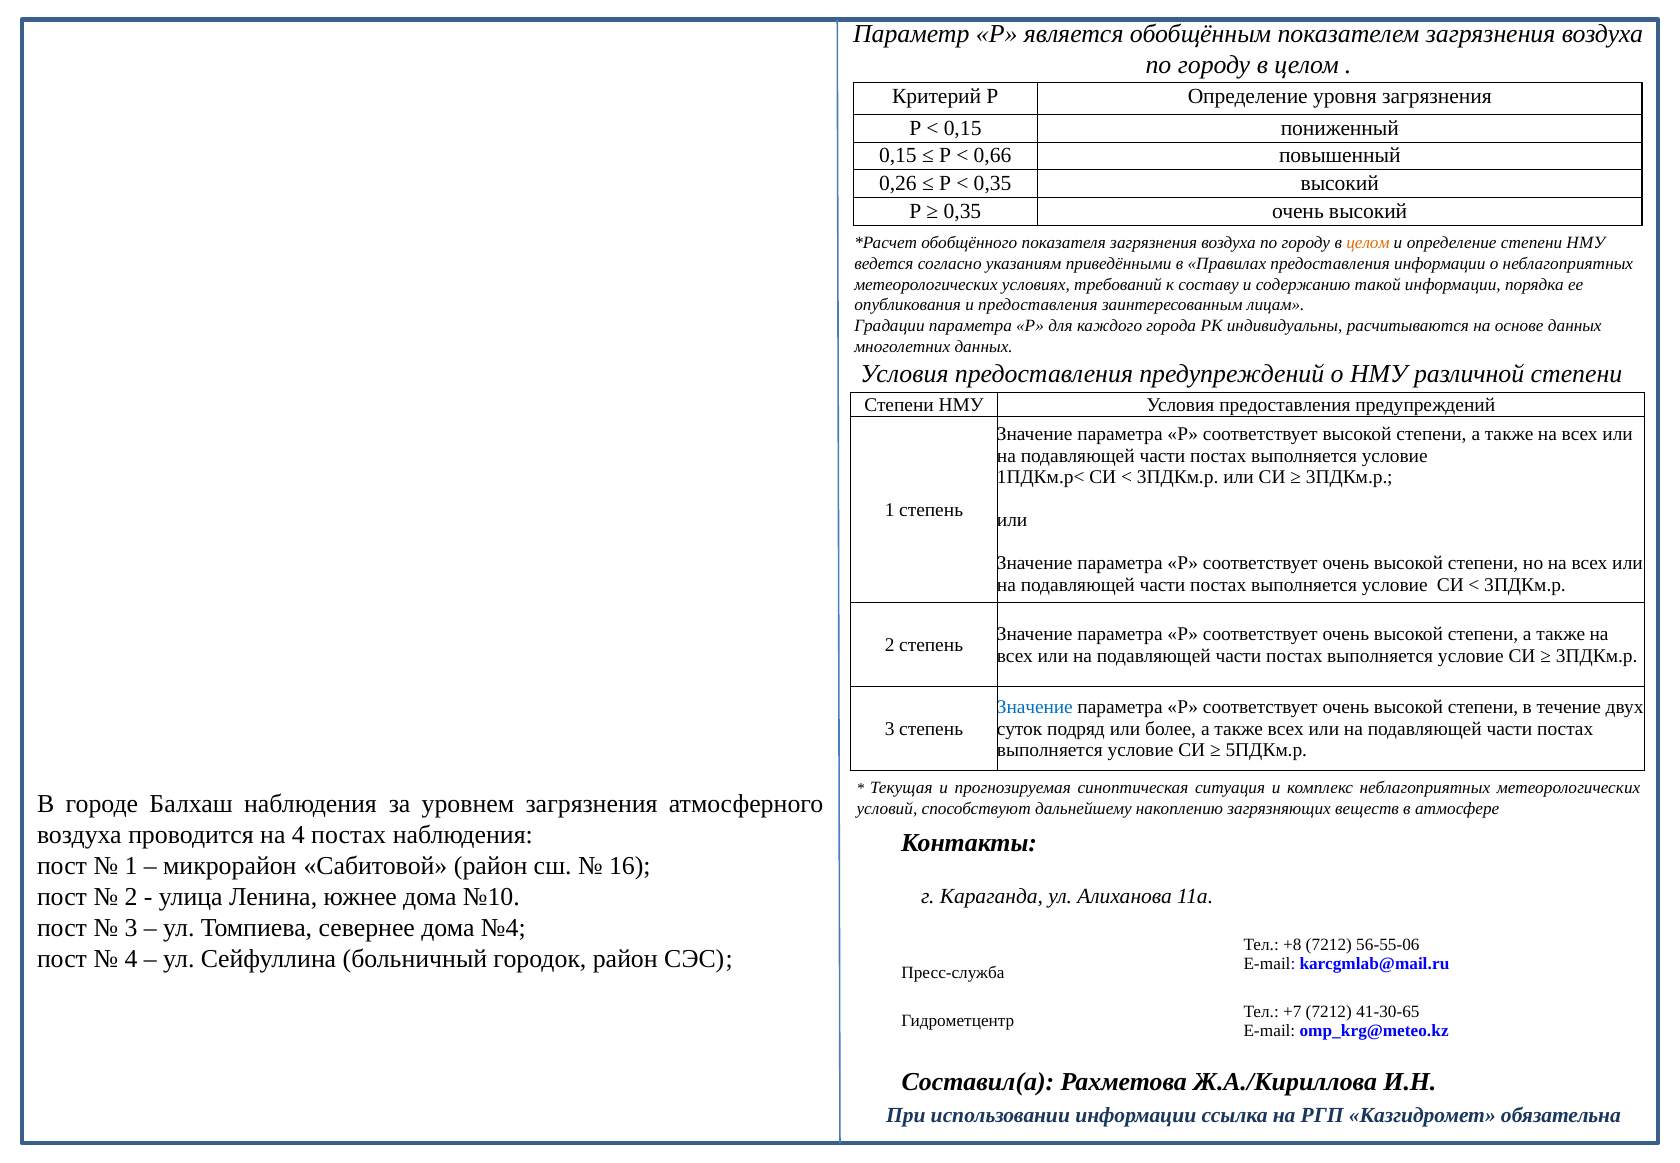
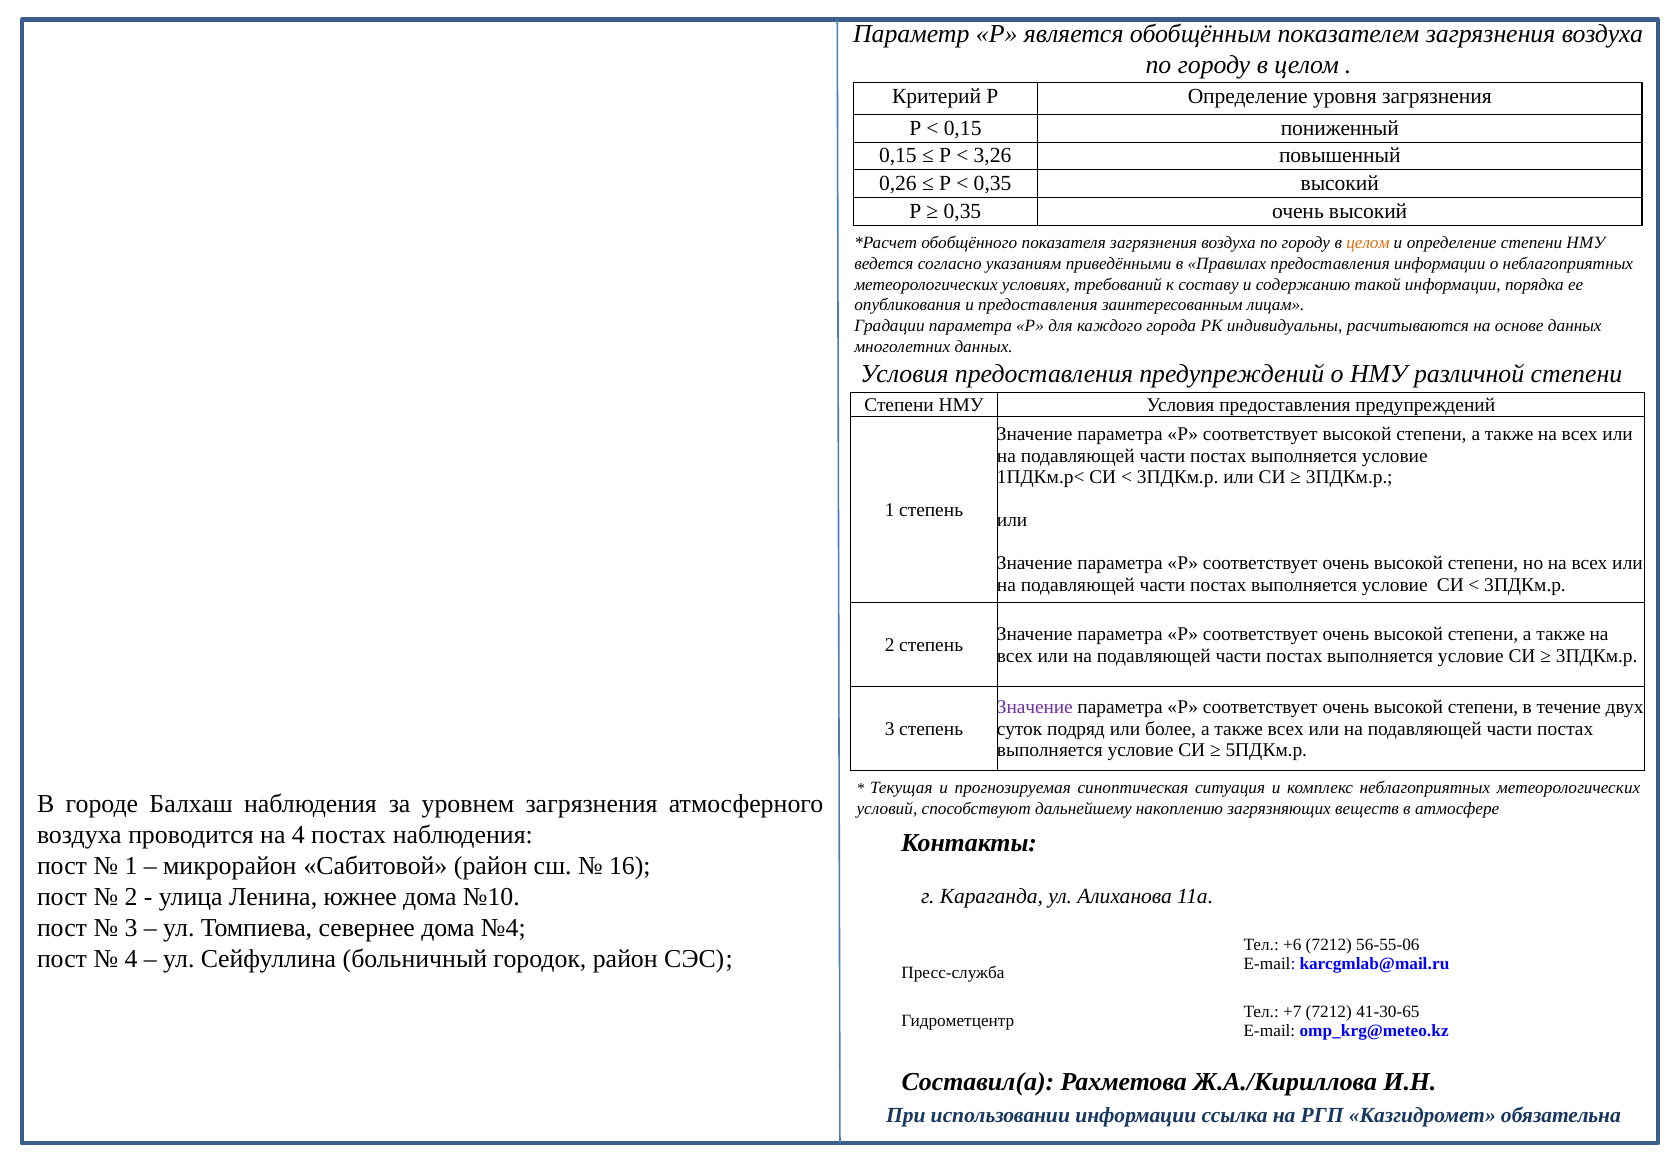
0,66: 0,66 -> 3,26 (993, 156)
Значение colour: blue -> purple (1035, 708)
+8: +8 -> +6 (1292, 944)
